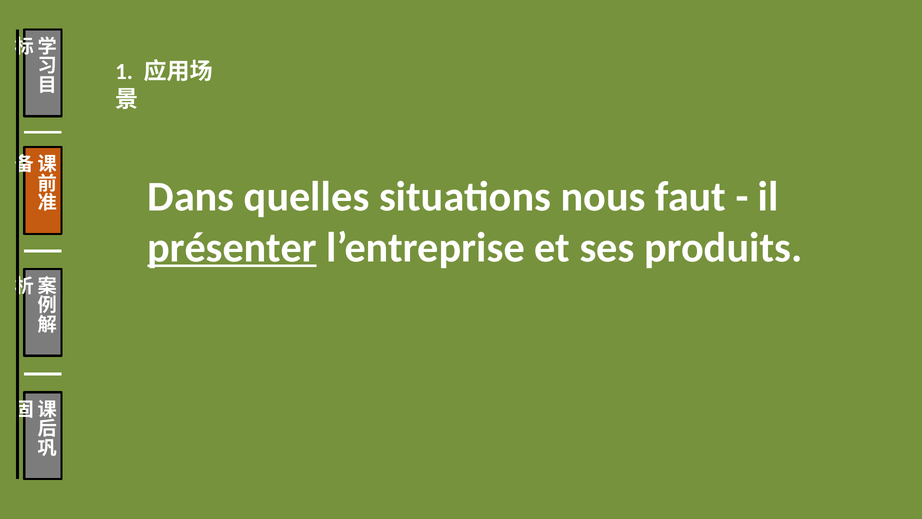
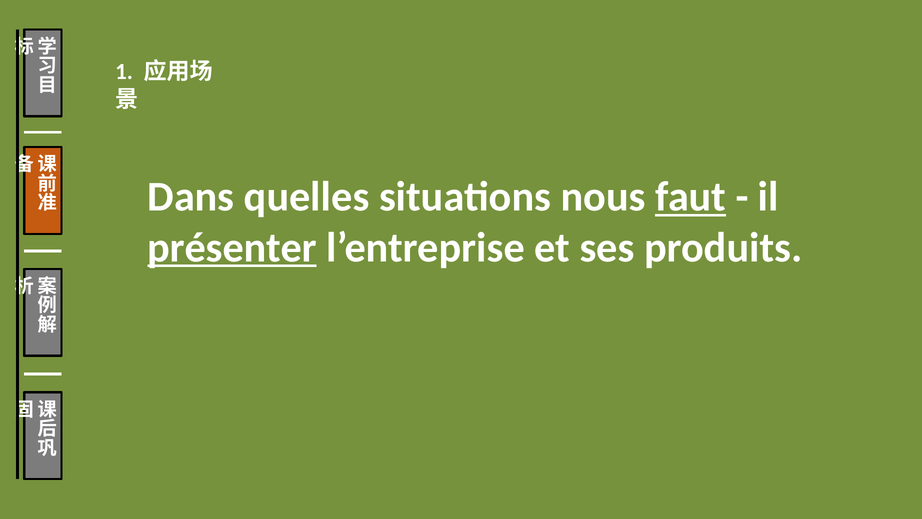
faut underline: none -> present (691, 197)
